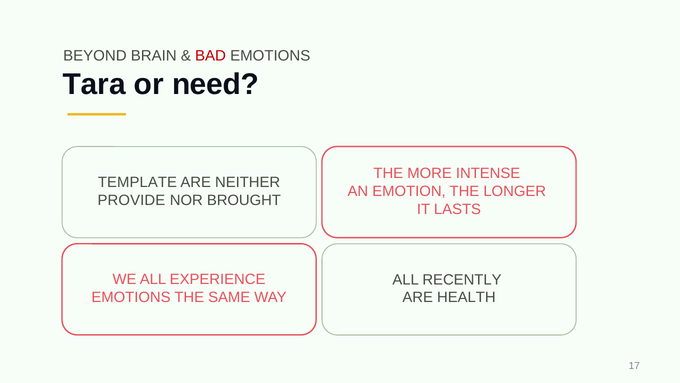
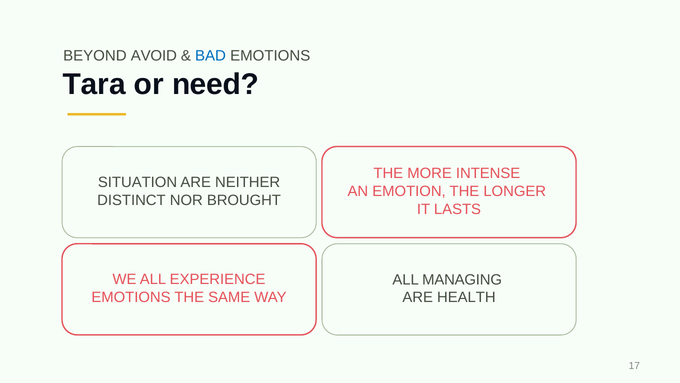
BRAIN: BRAIN -> AVOID (154, 56)
BAD colour: red -> blue (211, 56)
TEMPLATE: TEMPLATE -> SITUATION (138, 182)
PROVIDE: PROVIDE -> DISTINCT (131, 200)
RECENTLY: RECENTLY -> MANAGING (462, 279)
